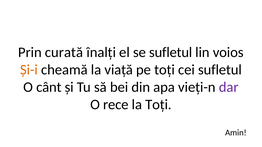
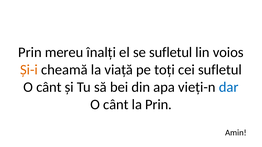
curată: curată -> mereu (64, 52)
dar colour: purple -> blue (229, 87)
rece: rece -> cânt (116, 105)
la Toți: Toți -> Prin (158, 105)
